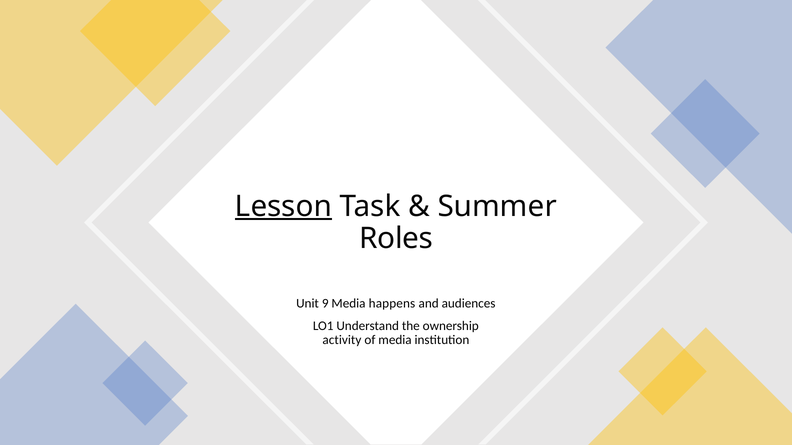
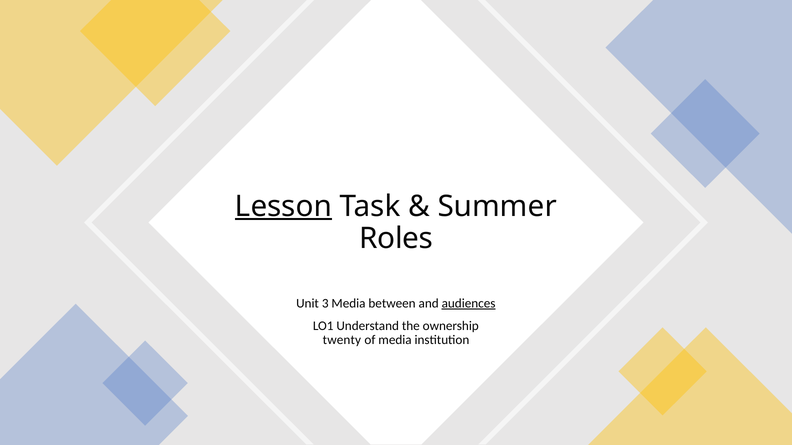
9: 9 -> 3 (325, 304)
happens: happens -> between (392, 304)
audiences underline: none -> present (469, 304)
activity: activity -> twenty (342, 340)
